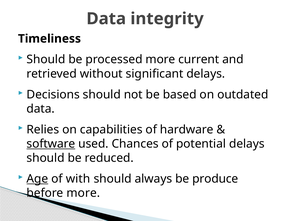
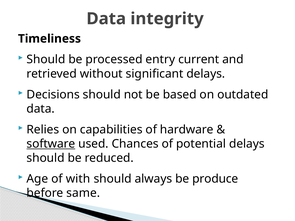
processed more: more -> entry (160, 60)
Age underline: present -> none (37, 179)
before more: more -> same (83, 193)
